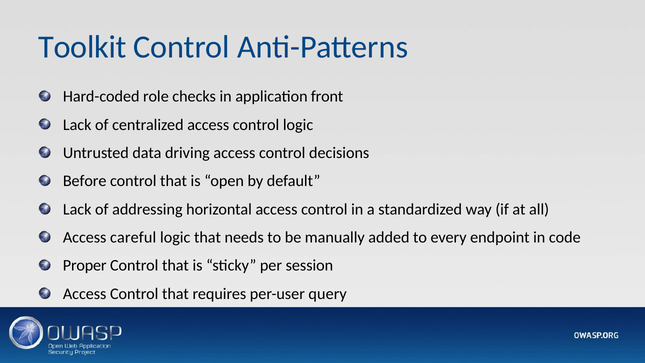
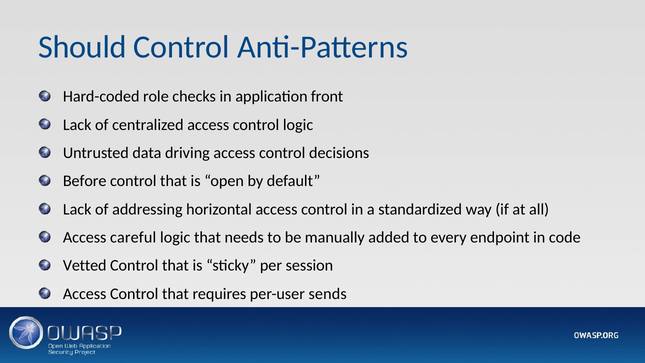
Toolkit: Toolkit -> Should (82, 47)
Proper: Proper -> Vetted (85, 265)
query: query -> sends (328, 294)
